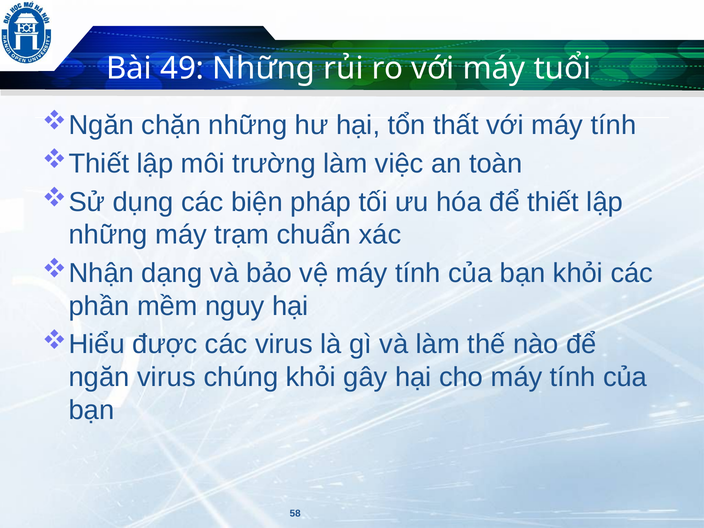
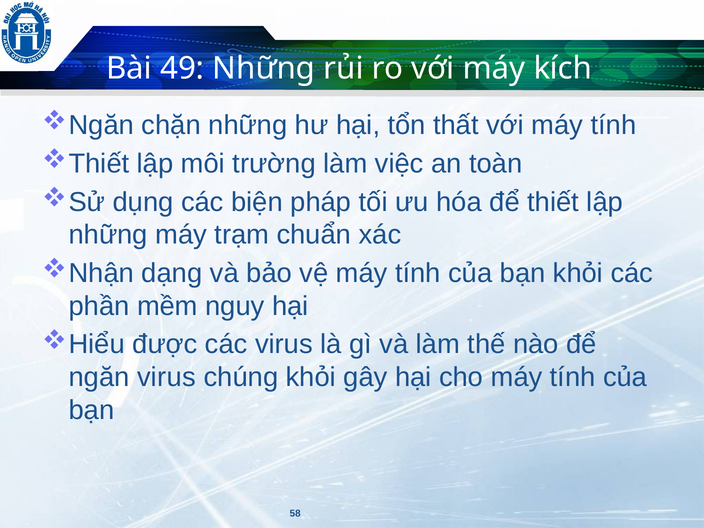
tuổi: tuổi -> kích (563, 68)
